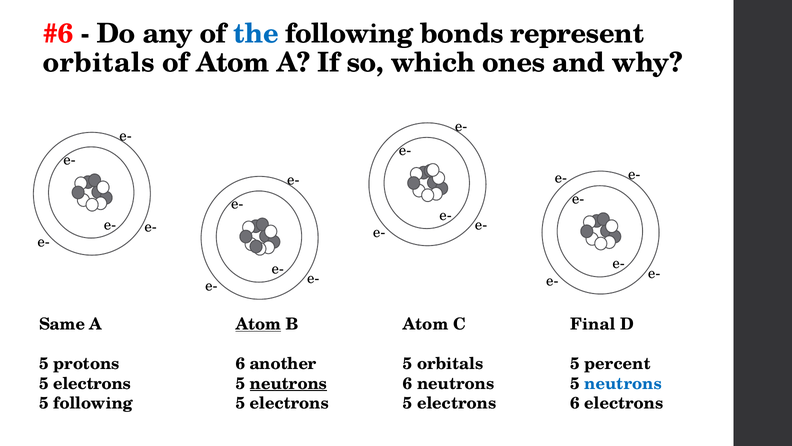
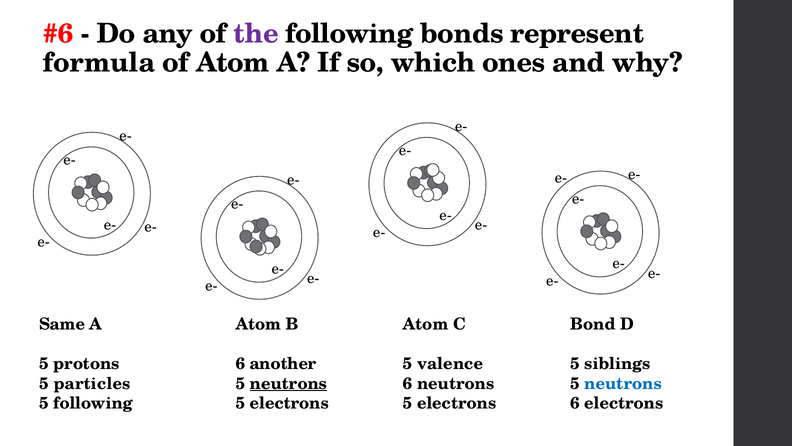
the colour: blue -> purple (256, 33)
orbitals: orbitals -> formula (99, 63)
Atom underline: present -> none (258, 324)
Final: Final -> Bond (593, 324)
5 orbitals: orbitals -> valence (450, 363)
percent: percent -> siblings (618, 363)
electrons: electrons -> particles (92, 383)
